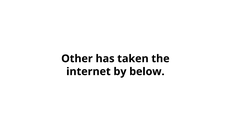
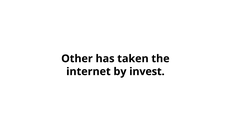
below: below -> invest (147, 72)
